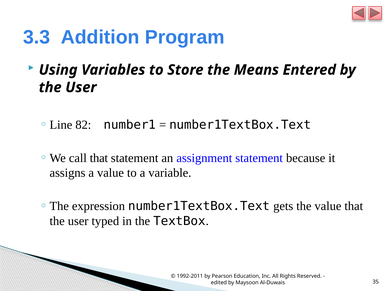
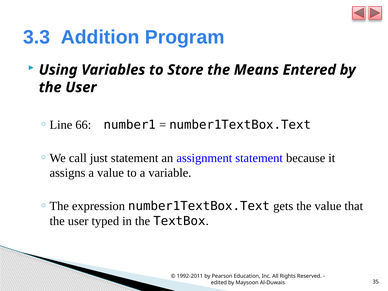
82: 82 -> 66 (83, 125)
call that: that -> just (99, 158)
